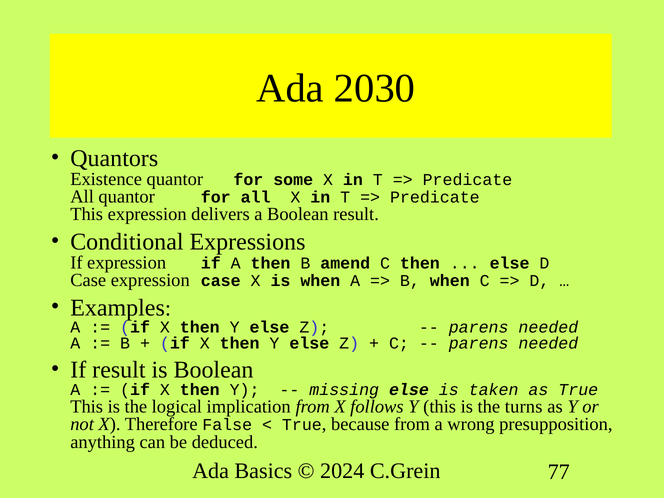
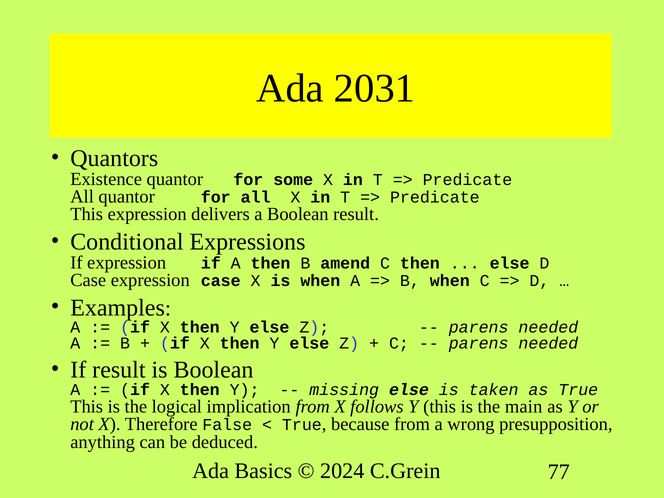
2030: 2030 -> 2031 (375, 89)
turns: turns -> main (524, 407)
